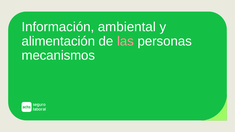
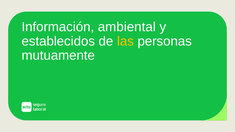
alimentación: alimentación -> establecidos (58, 41)
las colour: pink -> yellow (125, 41)
mecanismos: mecanismos -> mutuamente (58, 56)
